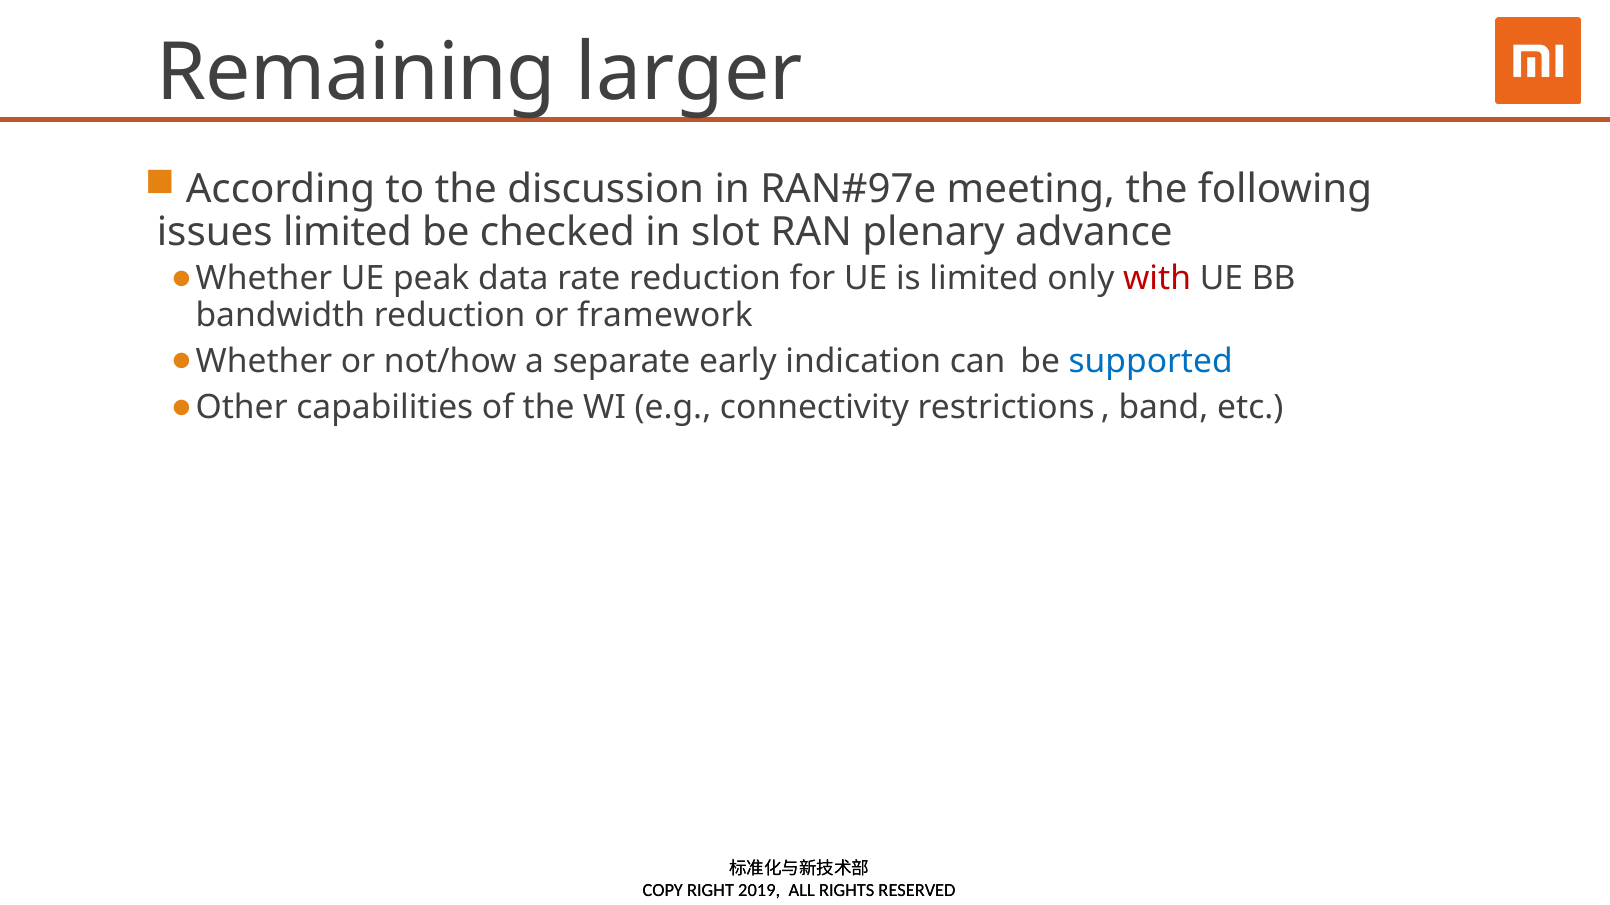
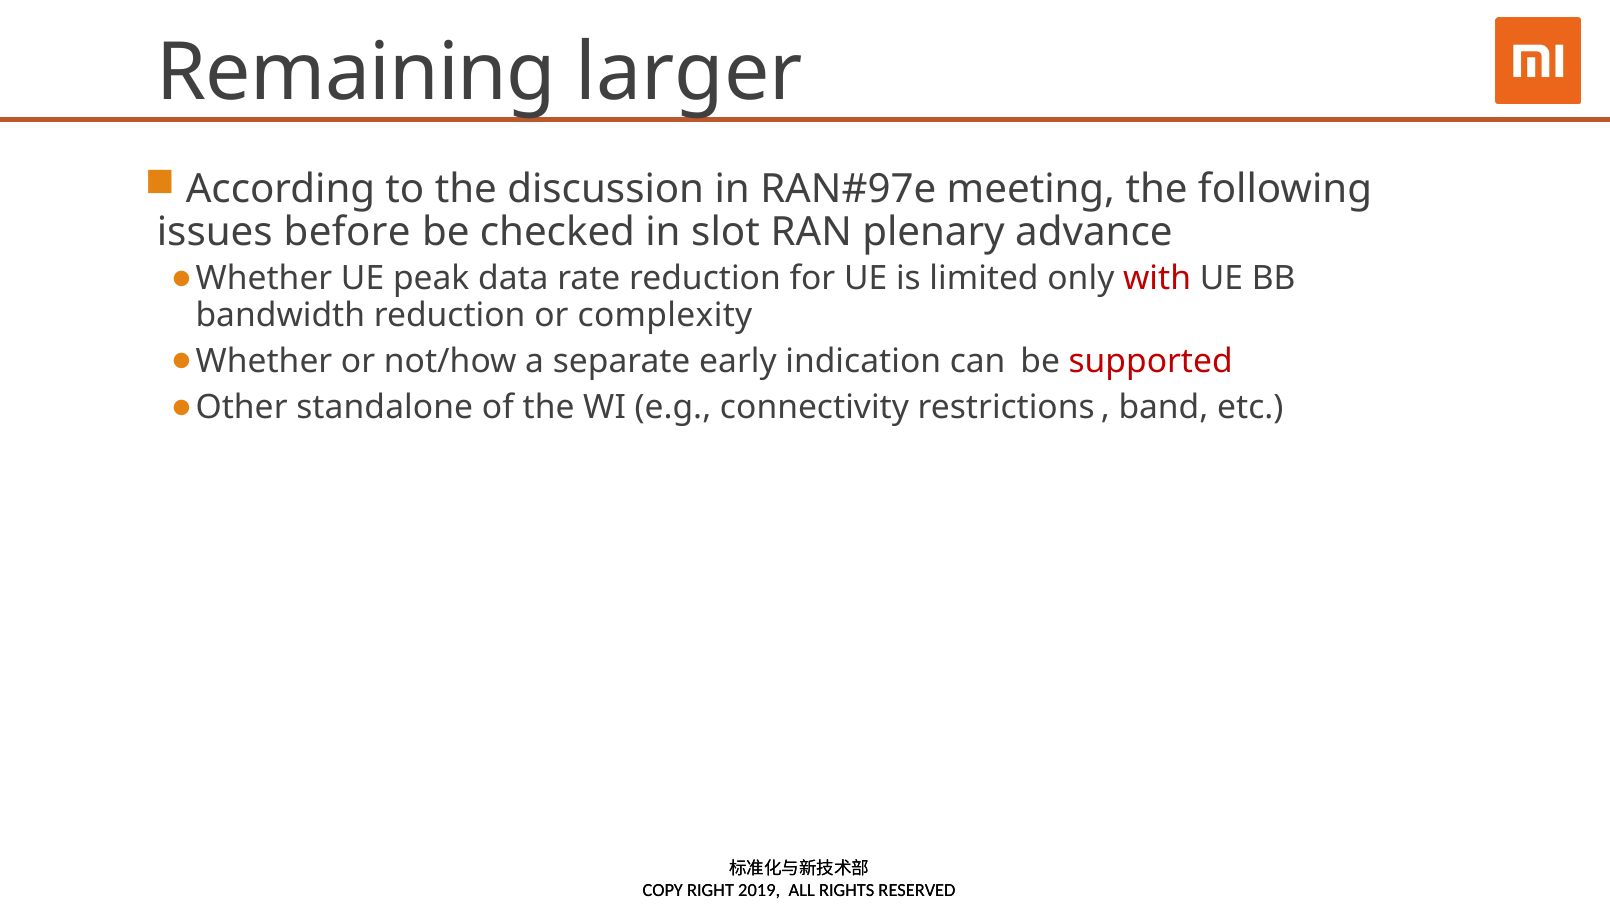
issues limited: limited -> before (347, 232)
framework: framework -> complexity (665, 315)
supported colour: blue -> red (1151, 362)
capabilities: capabilities -> standalone (385, 408)
